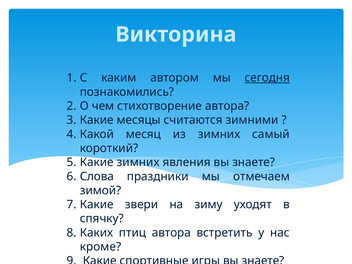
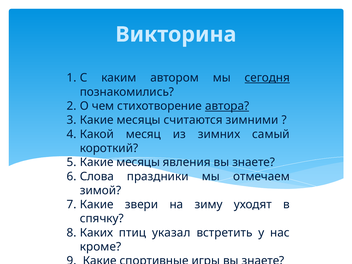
автора underline: none -> present (227, 106)
зимних: зимних -> месяцы (138, 162)
птиц автора: автора -> указал (171, 233)
